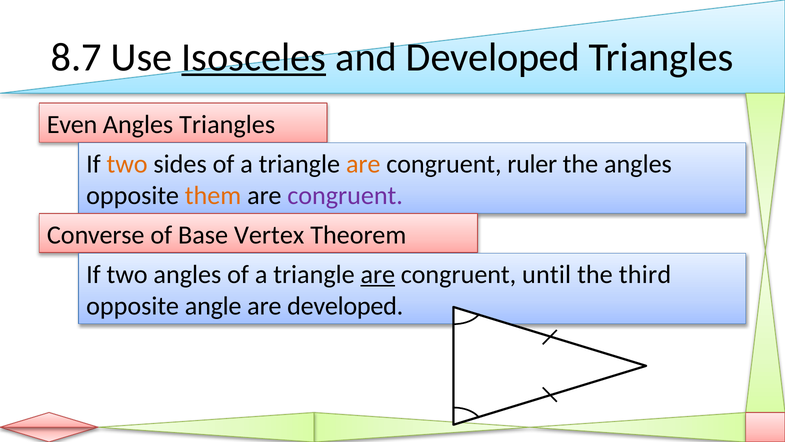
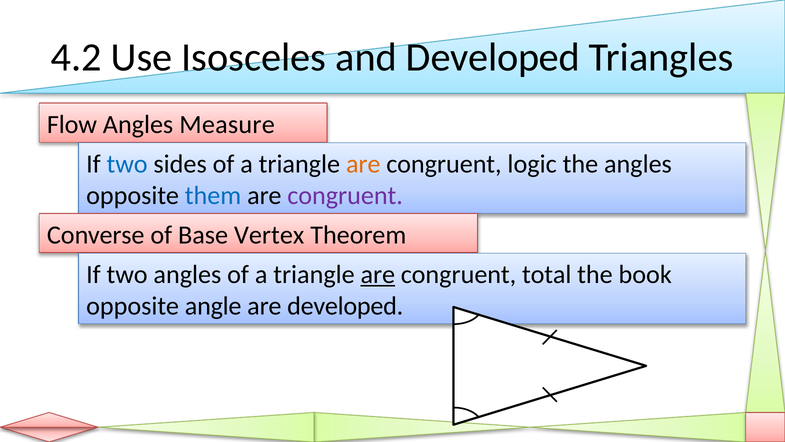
8.7: 8.7 -> 4.2 (76, 57)
Isosceles underline: present -> none (254, 57)
Even: Even -> Flow (72, 124)
Angles Triangles: Triangles -> Measure (227, 124)
two colour: orange -> blue (127, 164)
ruler: ruler -> logic (532, 164)
them colour: orange -> blue (213, 195)
until: until -> total (547, 274)
third: third -> book (645, 274)
